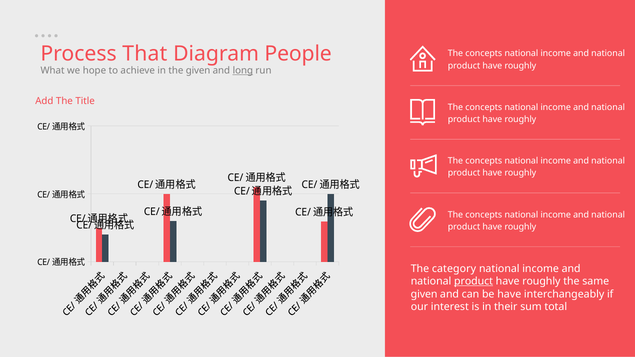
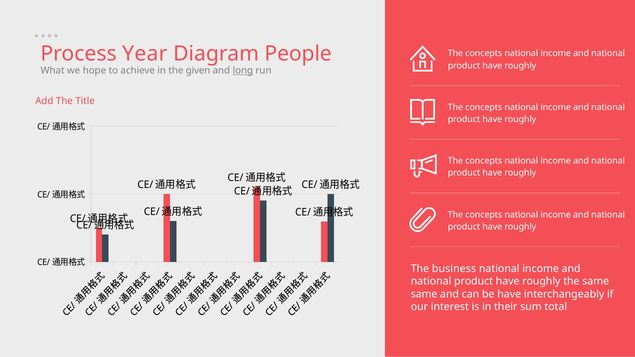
That: That -> Year (145, 54)
category: category -> business (454, 269)
product underline: present -> none (474, 281)
given: given -> same (424, 294)
